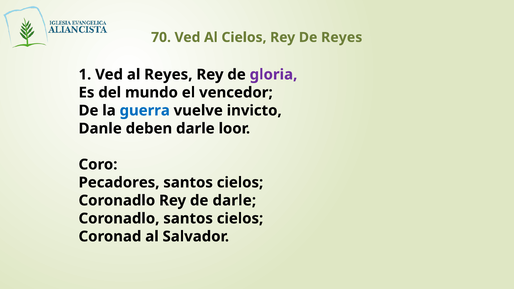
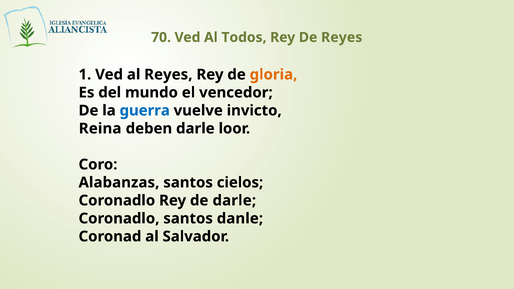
Al Cielos: Cielos -> Todos (244, 37)
gloria colour: purple -> orange (273, 75)
Danle: Danle -> Reina (100, 129)
Pecadores: Pecadores -> Alabanzas (119, 183)
Coronadlo santos cielos: cielos -> danle (240, 219)
